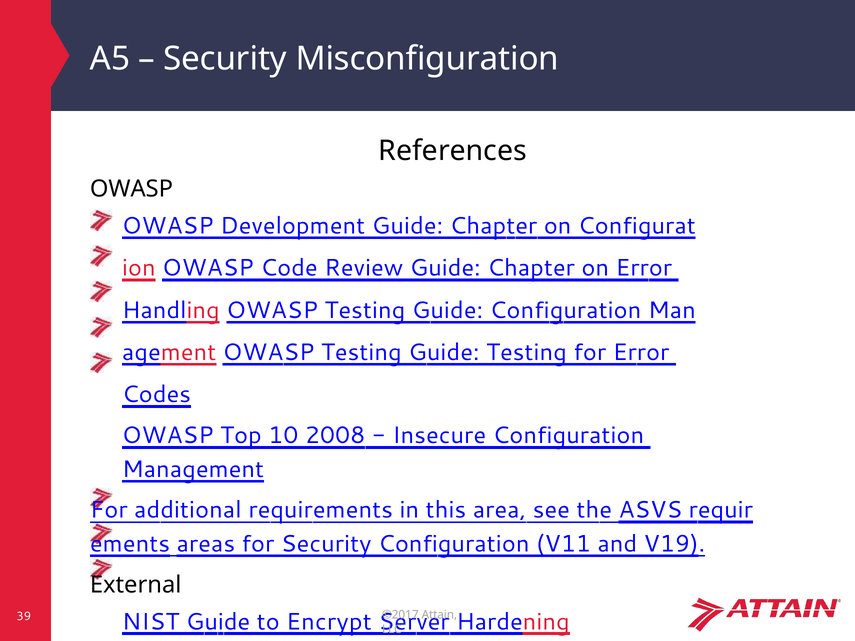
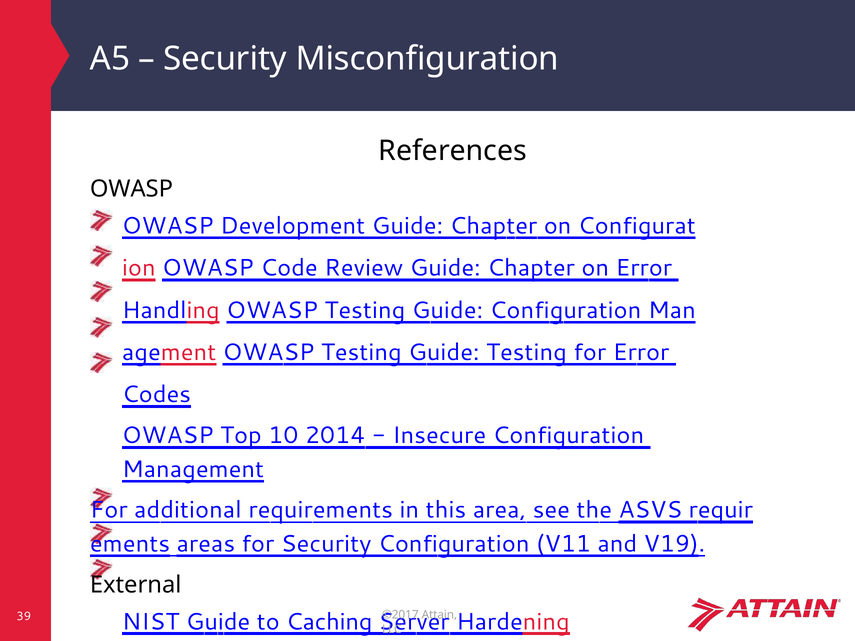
2008: 2008 -> 2014 (335, 436)
Encrypt: Encrypt -> Caching (329, 622)
